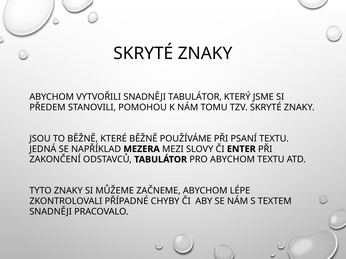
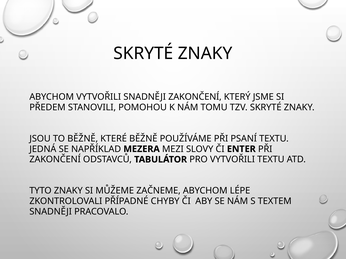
SNADNĚJI TABULÁTOR: TABULÁTOR -> ZAKONČENÍ (195, 97)
PRO ABYCHOM: ABYCHOM -> VYTVOŘILI (232, 160)
